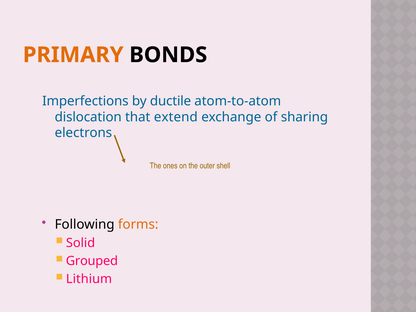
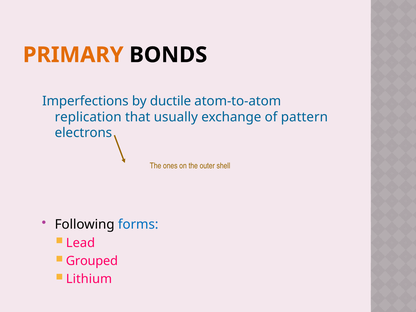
dislocation: dislocation -> replication (88, 117)
extend: extend -> usually (176, 117)
sharing: sharing -> pattern (304, 117)
forms colour: orange -> blue (138, 224)
Solid: Solid -> Lead (80, 243)
